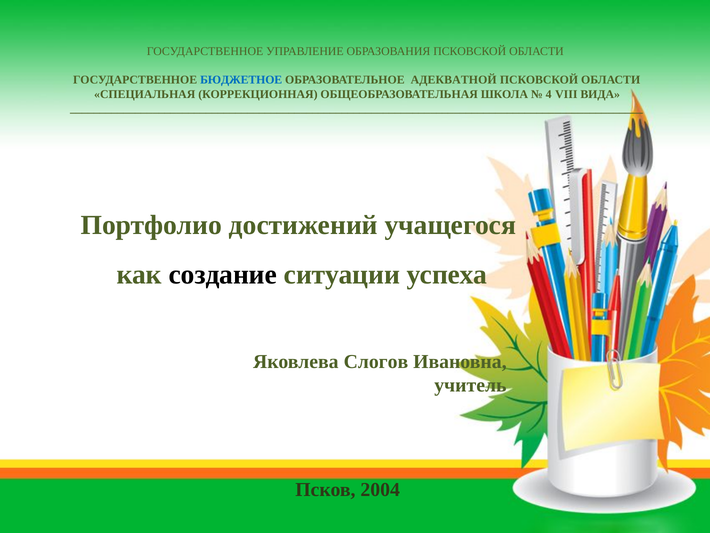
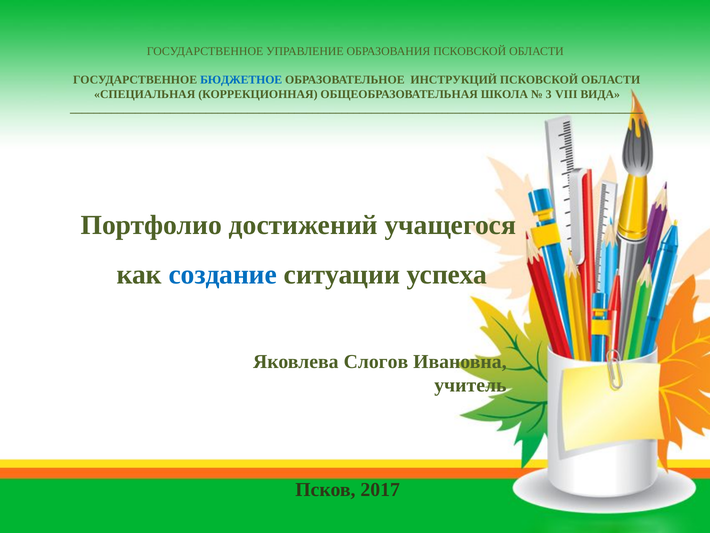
АДЕКВАТНОЙ: АДЕКВАТНОЙ -> ИНСТРУКЦИЙ (454, 80)
4: 4 -> 3 (549, 94)
создание colour: black -> blue (223, 274)
2004: 2004 -> 2017 (380, 489)
